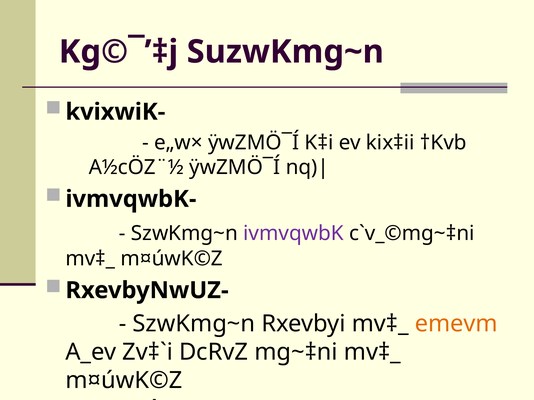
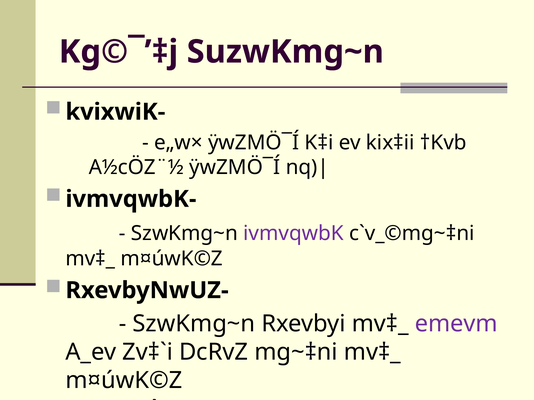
emevm colour: orange -> purple (456, 324)
